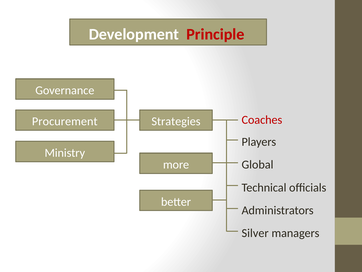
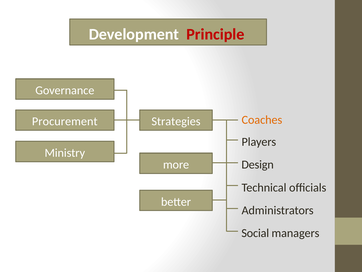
Coaches colour: red -> orange (262, 120)
Global: Global -> Design (258, 164)
Silver: Silver -> Social (255, 233)
